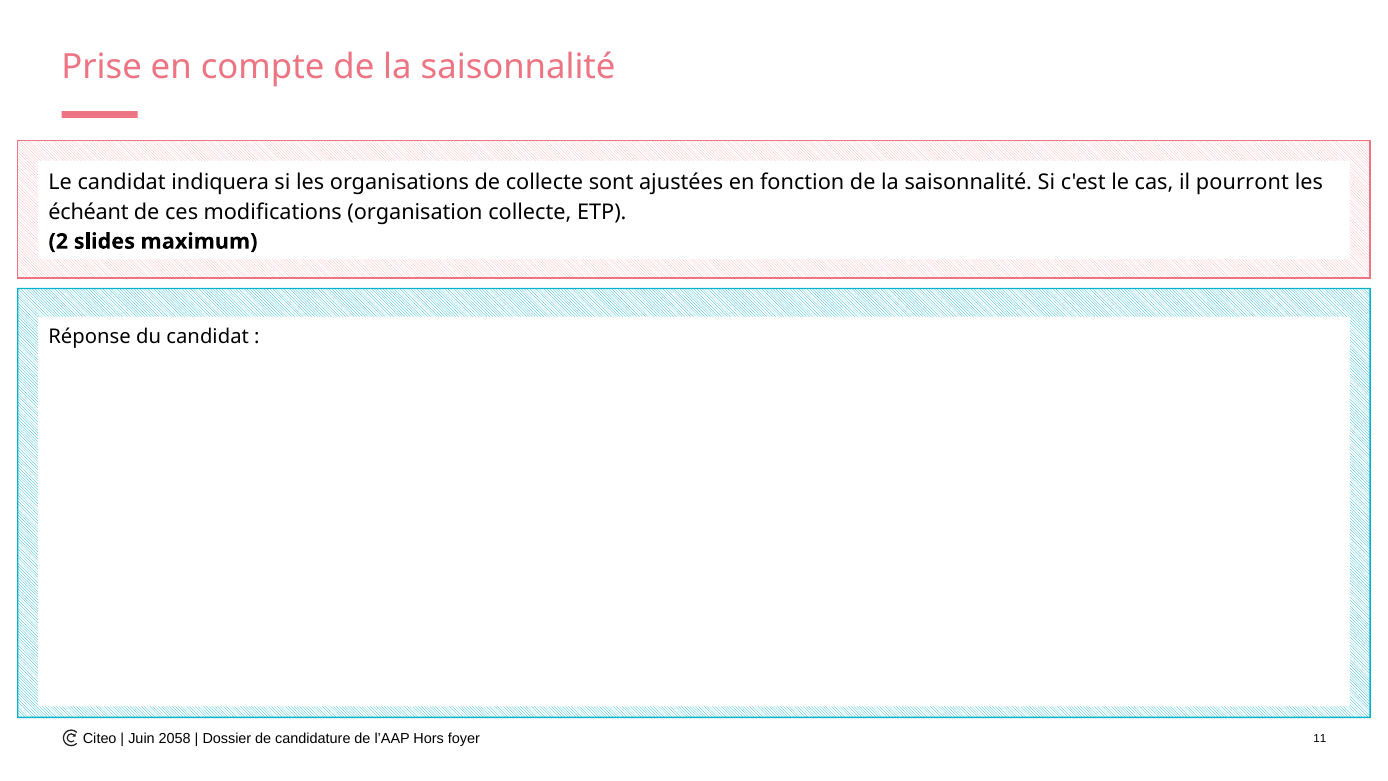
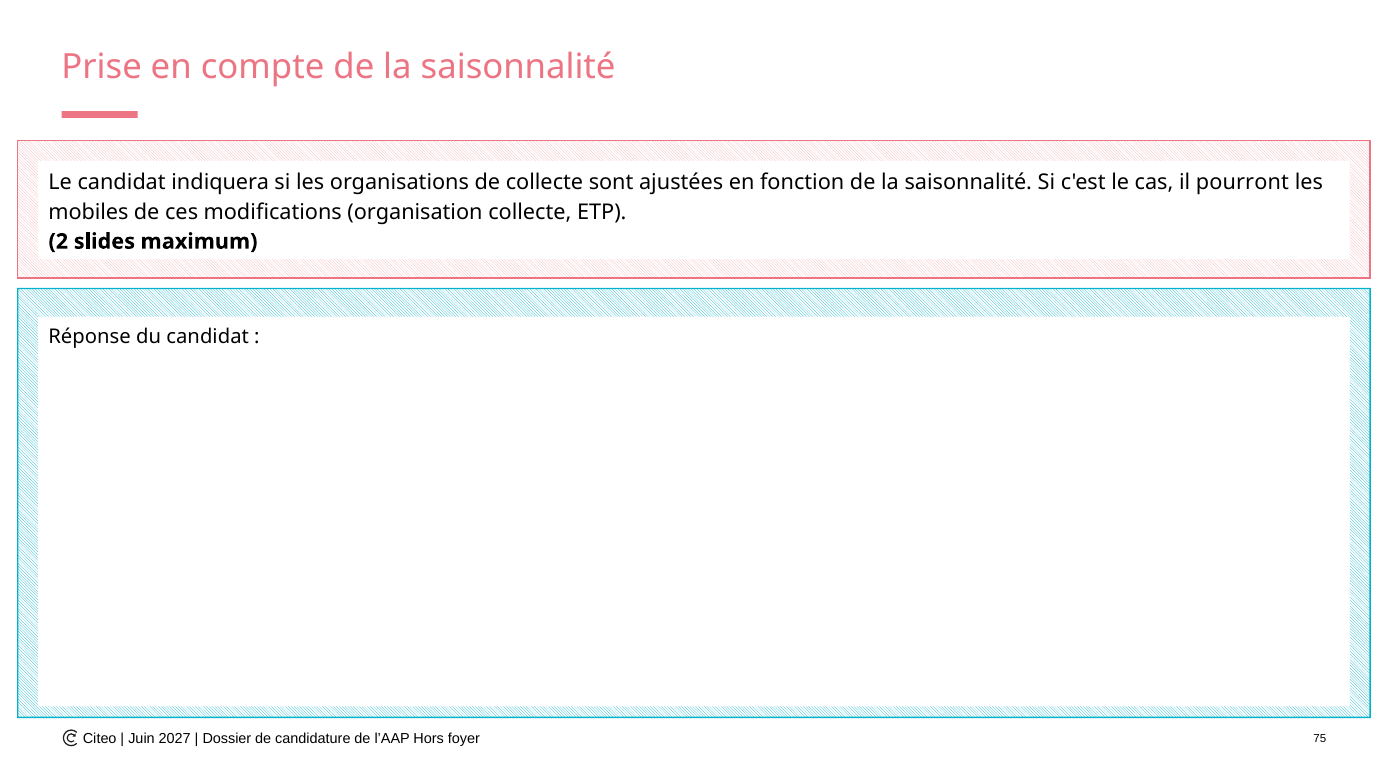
échéant: échéant -> mobiles (88, 212)
2058: 2058 -> 2027 (175, 738)
11: 11 -> 75 (1320, 738)
